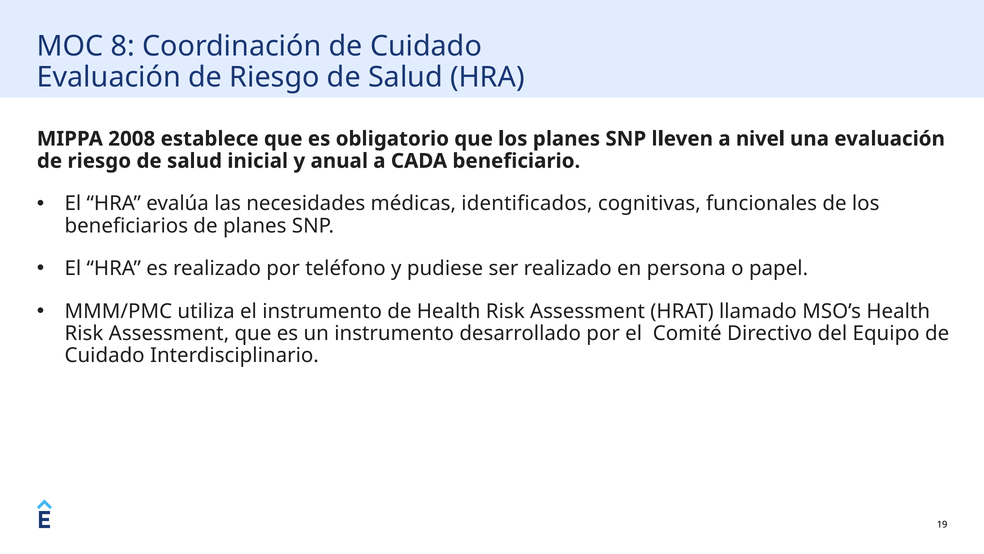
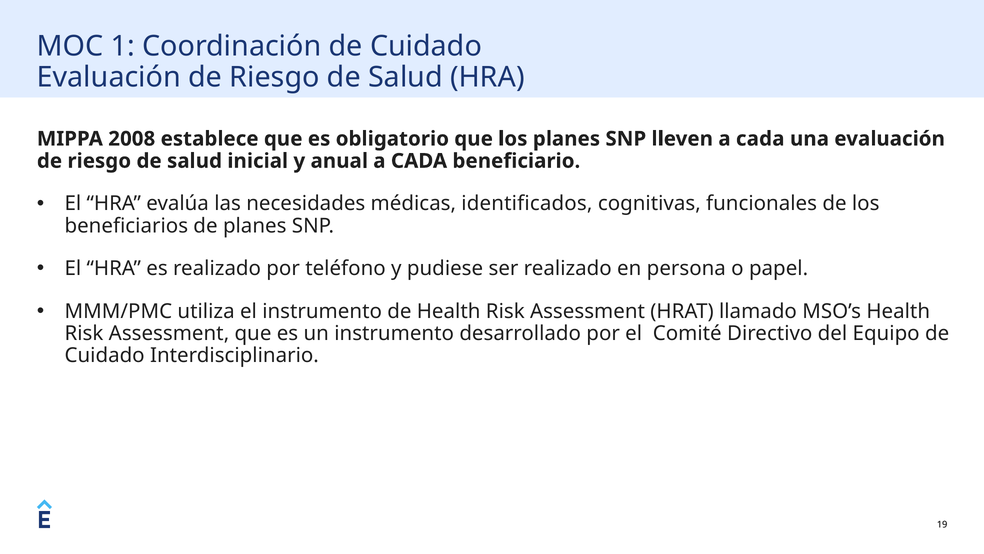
8: 8 -> 1 (123, 46)
lleven a nivel: nivel -> cada (760, 139)
